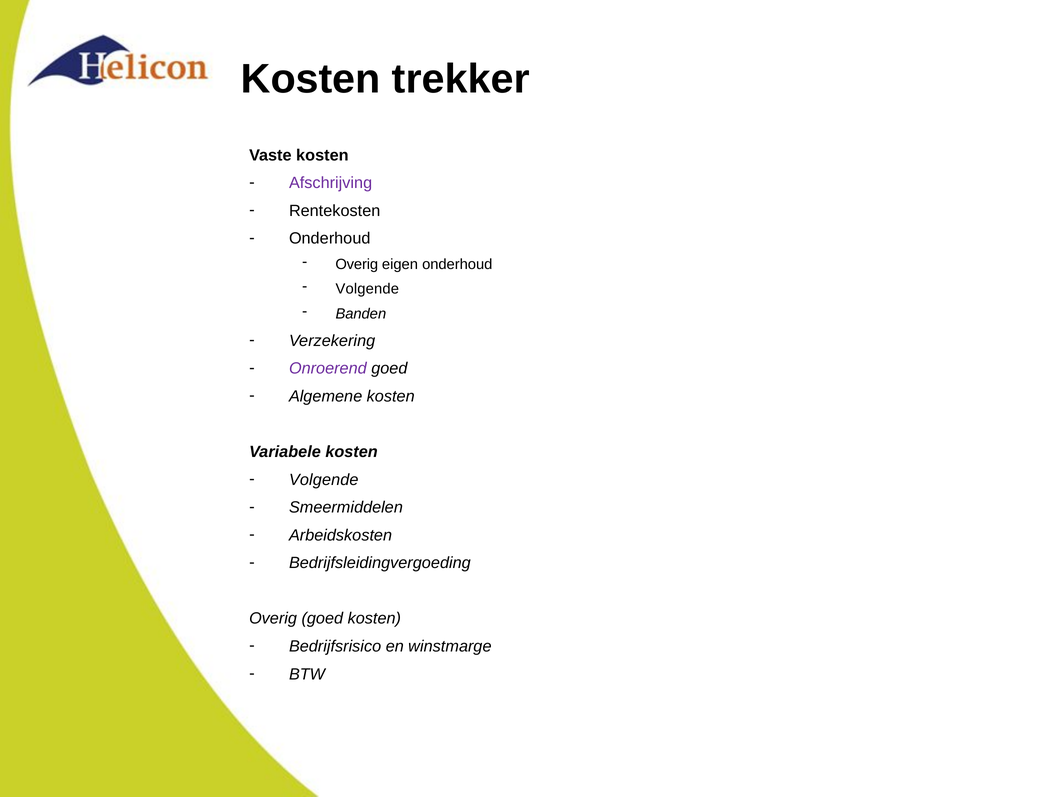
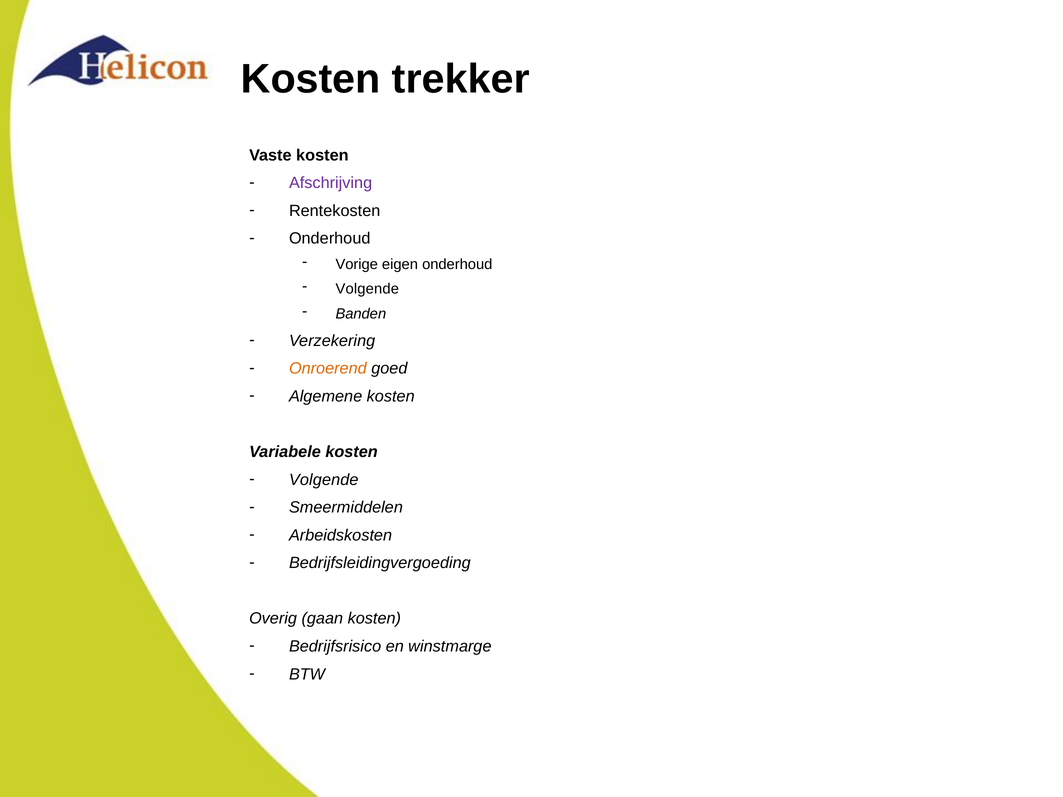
Overig: Overig -> Vorige (357, 264)
Onroerend colour: purple -> orange (328, 369)
Overig goed: goed -> gaan (322, 619)
